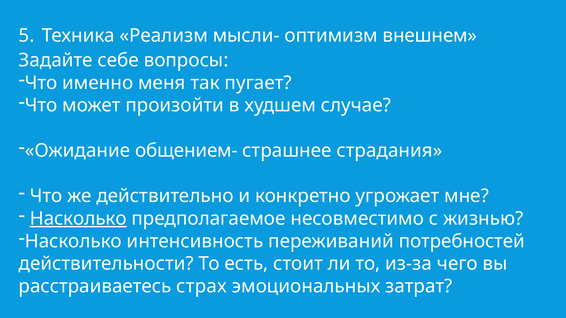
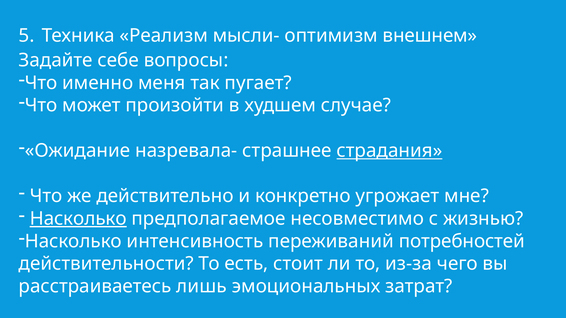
общением-: общением- -> назревала- (186, 151)
страдания underline: none -> present (389, 151)
страх: страх -> лишь (202, 287)
